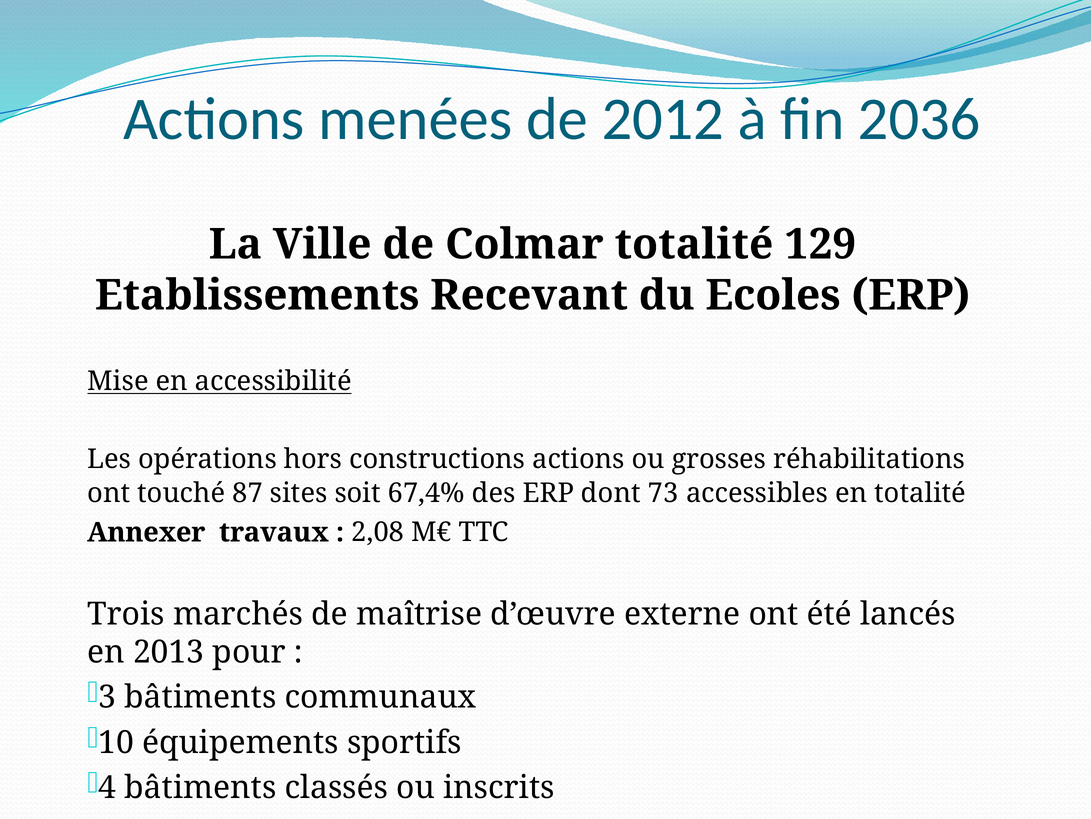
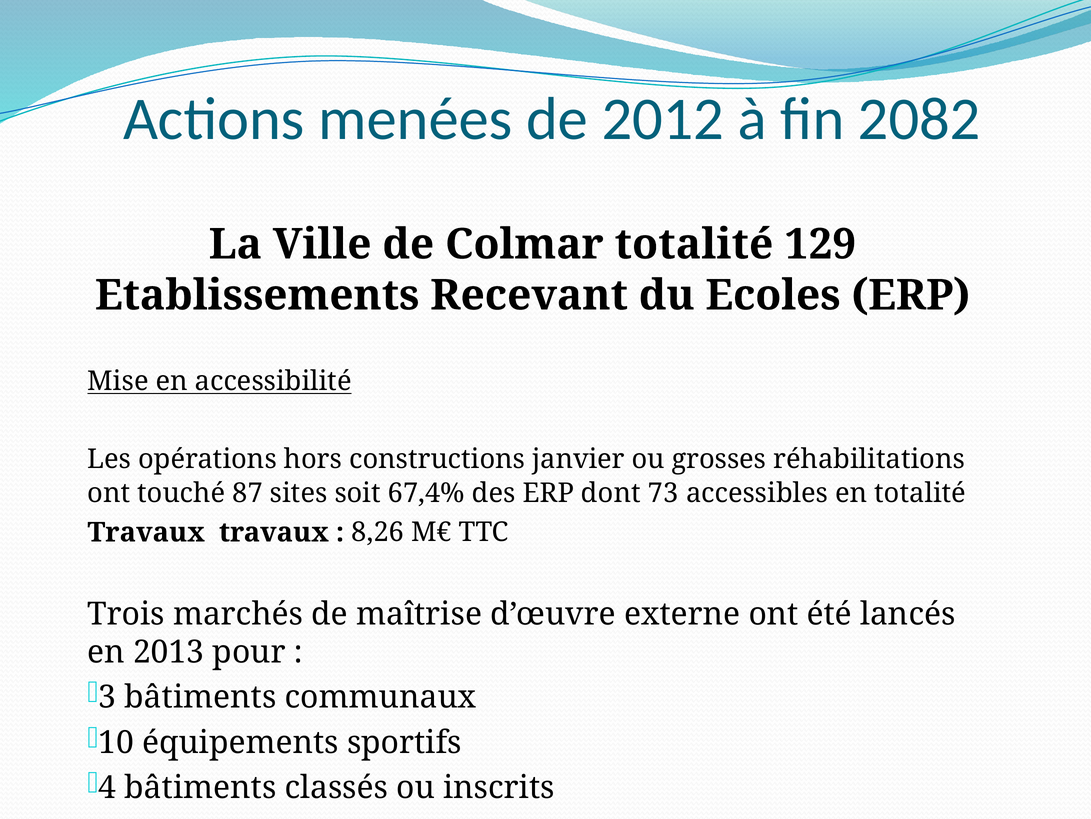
2036: 2036 -> 2082 (919, 119)
constructions actions: actions -> janvier (578, 459)
Annexer: Annexer -> Travaux (146, 532)
2,08: 2,08 -> 8,26 (378, 532)
